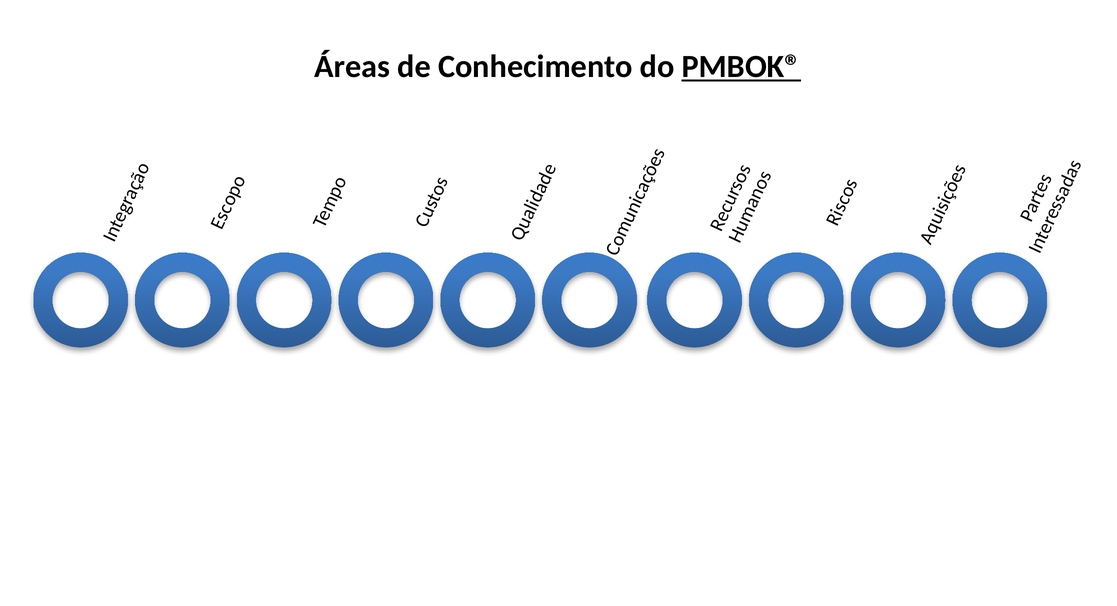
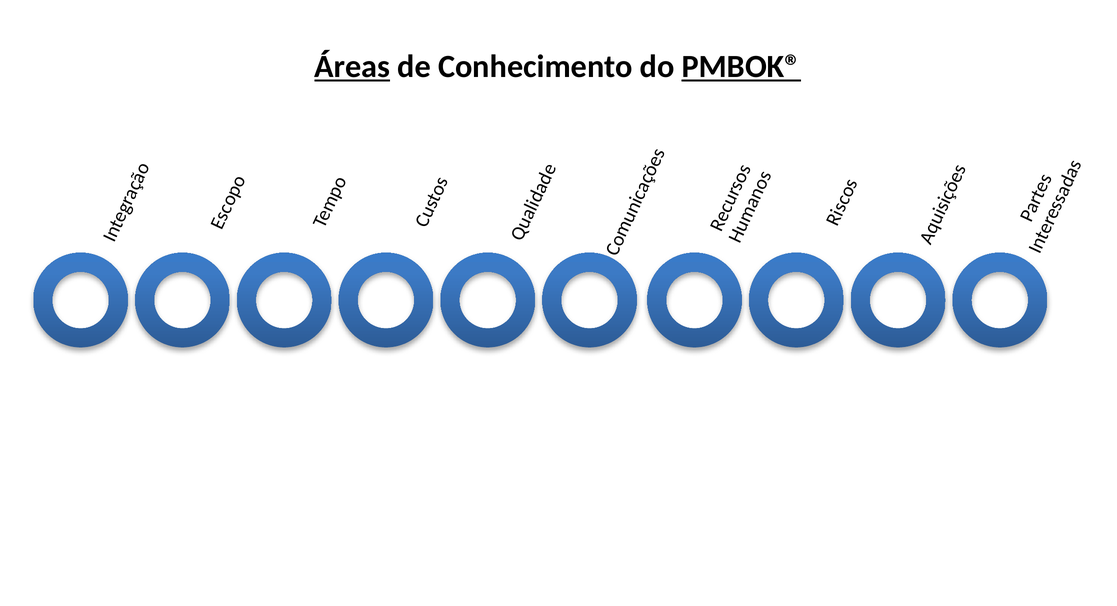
Áreas underline: none -> present (352, 67)
